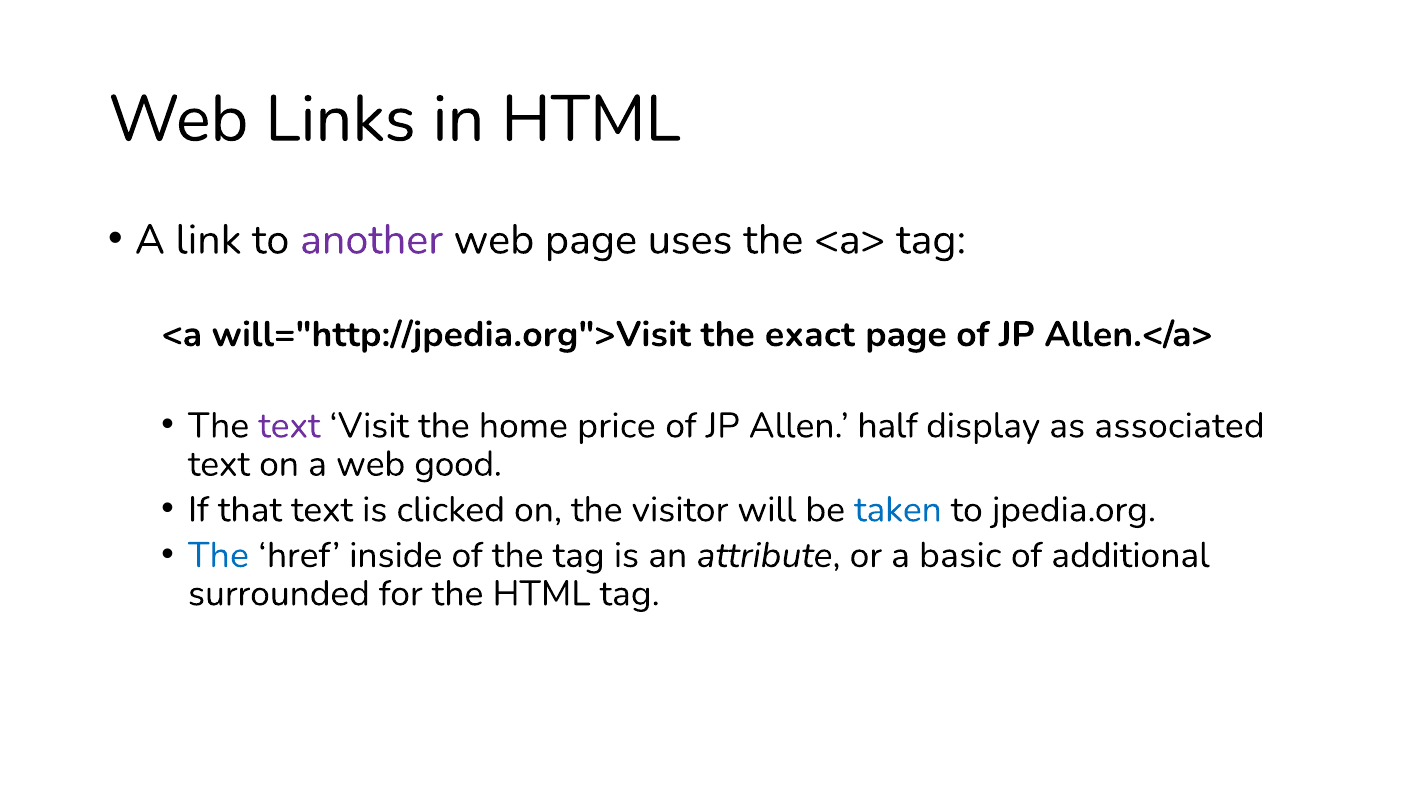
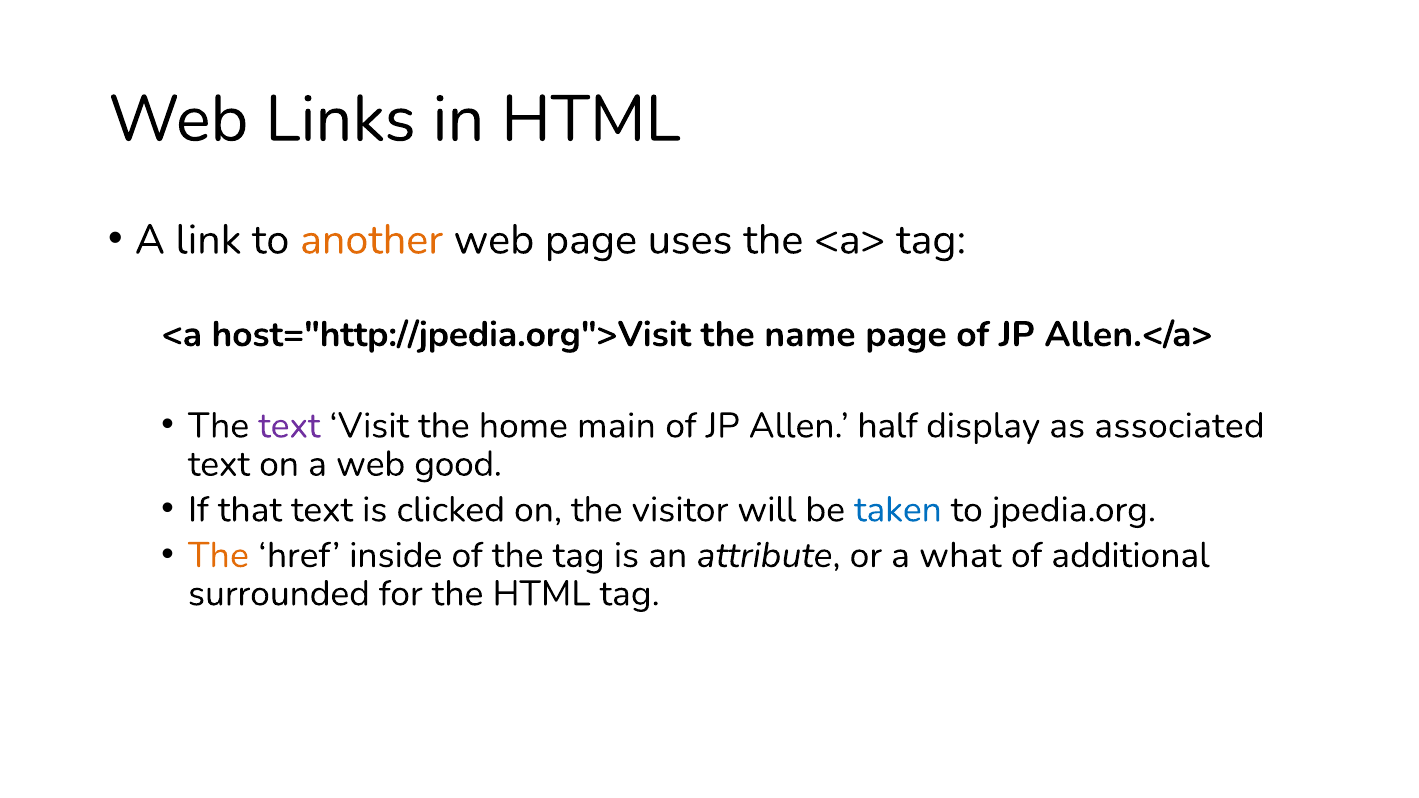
another colour: purple -> orange (372, 240)
will="http://jpedia.org">Visit: will="http://jpedia.org">Visit -> host="http://jpedia.org">Visit (451, 334)
exact: exact -> name (810, 334)
price: price -> main (616, 426)
The colour: blue -> orange (218, 555)
basic: basic -> what (960, 555)
